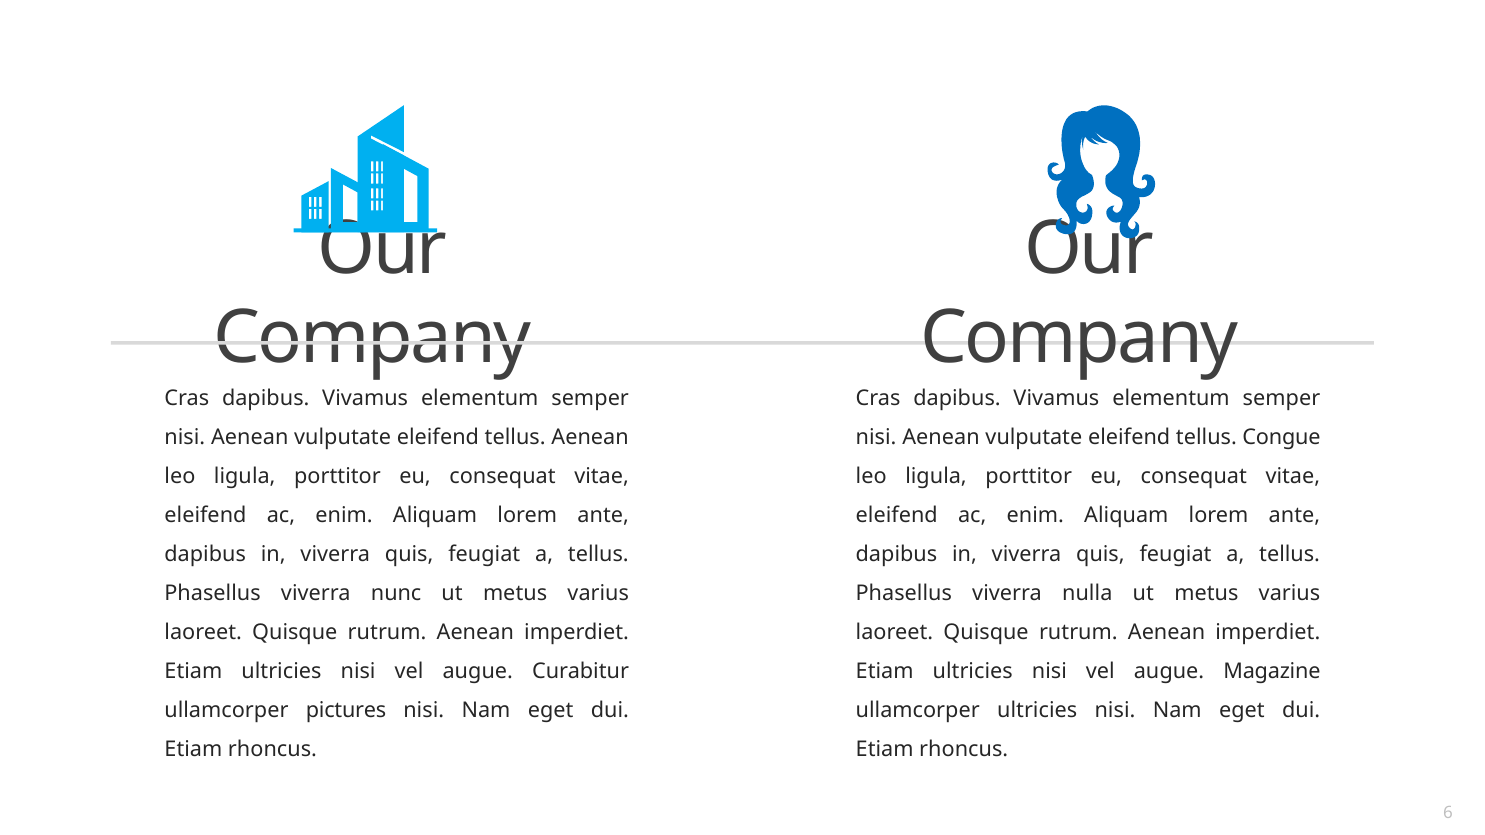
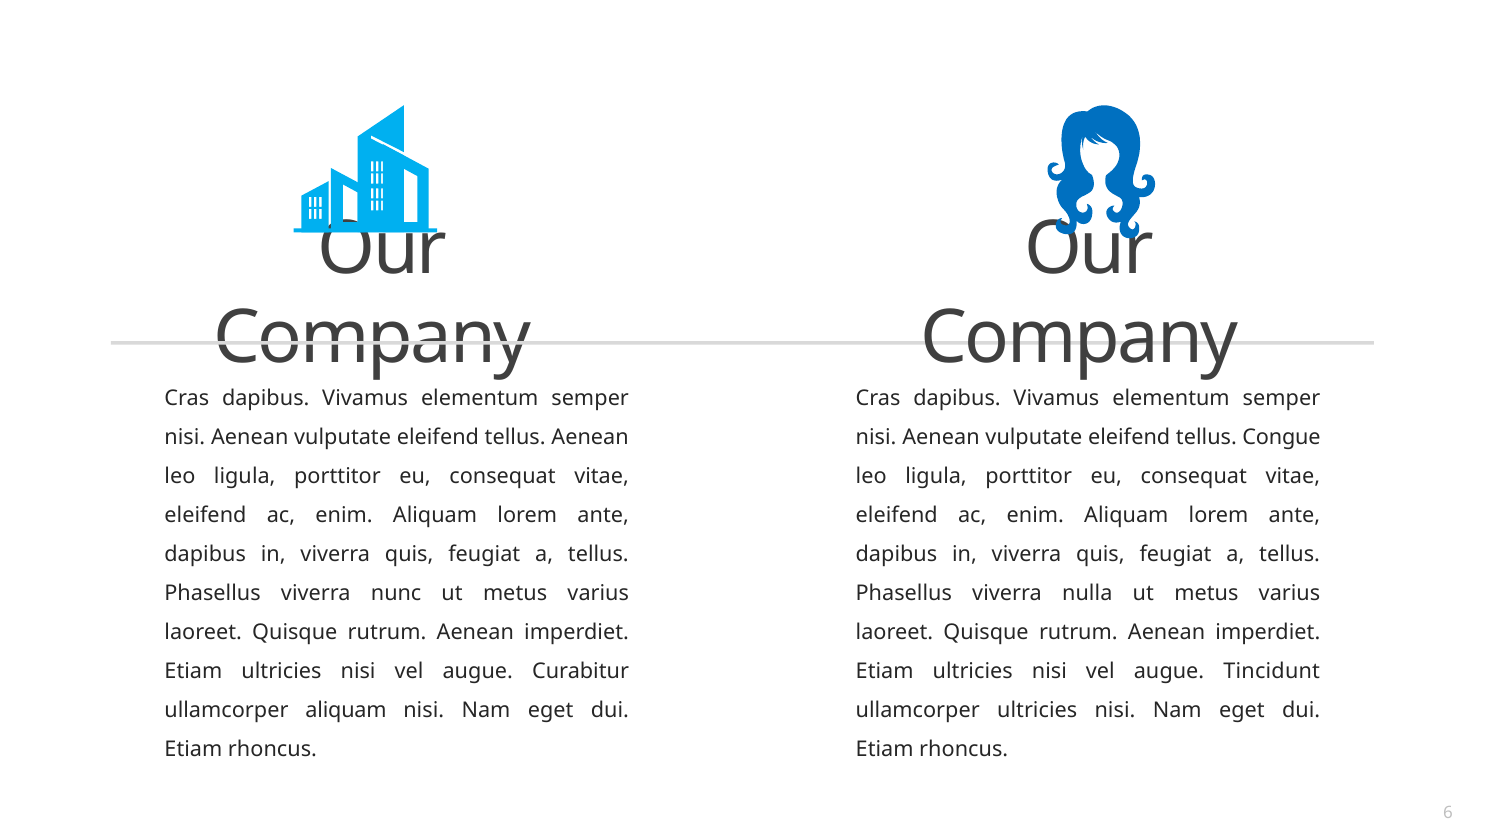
Magazine: Magazine -> Tincidunt (1272, 671)
ullamcorper pictures: pictures -> aliquam (346, 710)
